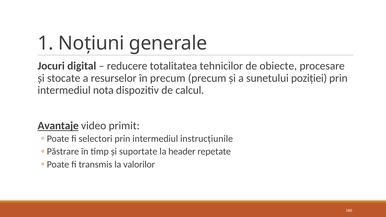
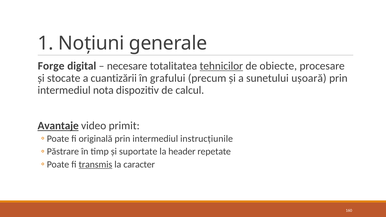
Jocuri: Jocuri -> Forge (51, 66)
reducere: reducere -> necesare (127, 66)
tehnicilor underline: none -> present (221, 66)
resurselor: resurselor -> cuantizării (114, 78)
în precum: precum -> grafului (168, 78)
poziției: poziției -> ușoară (309, 78)
selectori: selectori -> originală (96, 139)
transmis underline: none -> present (95, 164)
valorilor: valorilor -> caracter (139, 164)
